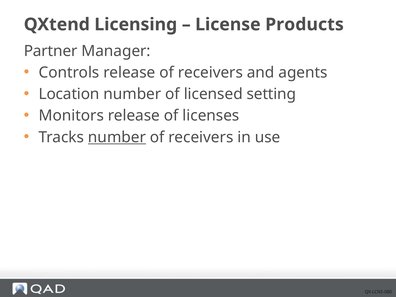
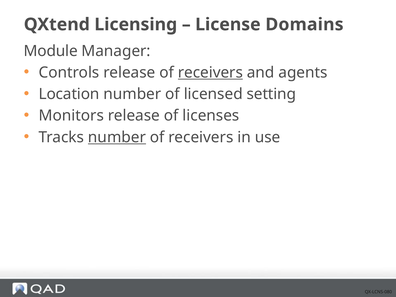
Products: Products -> Domains (304, 24)
Partner: Partner -> Module (51, 51)
receivers underline: none -> present (210, 72)
